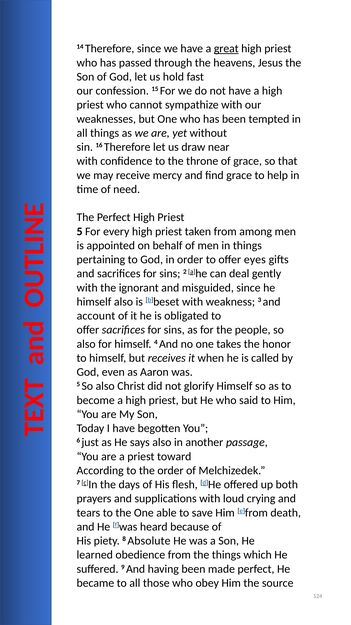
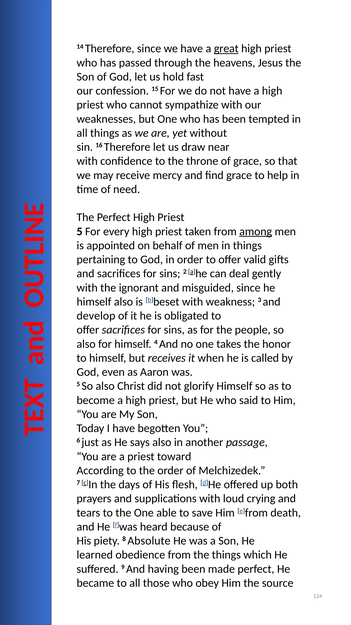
among underline: none -> present (256, 231)
eyes: eyes -> valid (255, 259)
account: account -> develop (96, 315)
